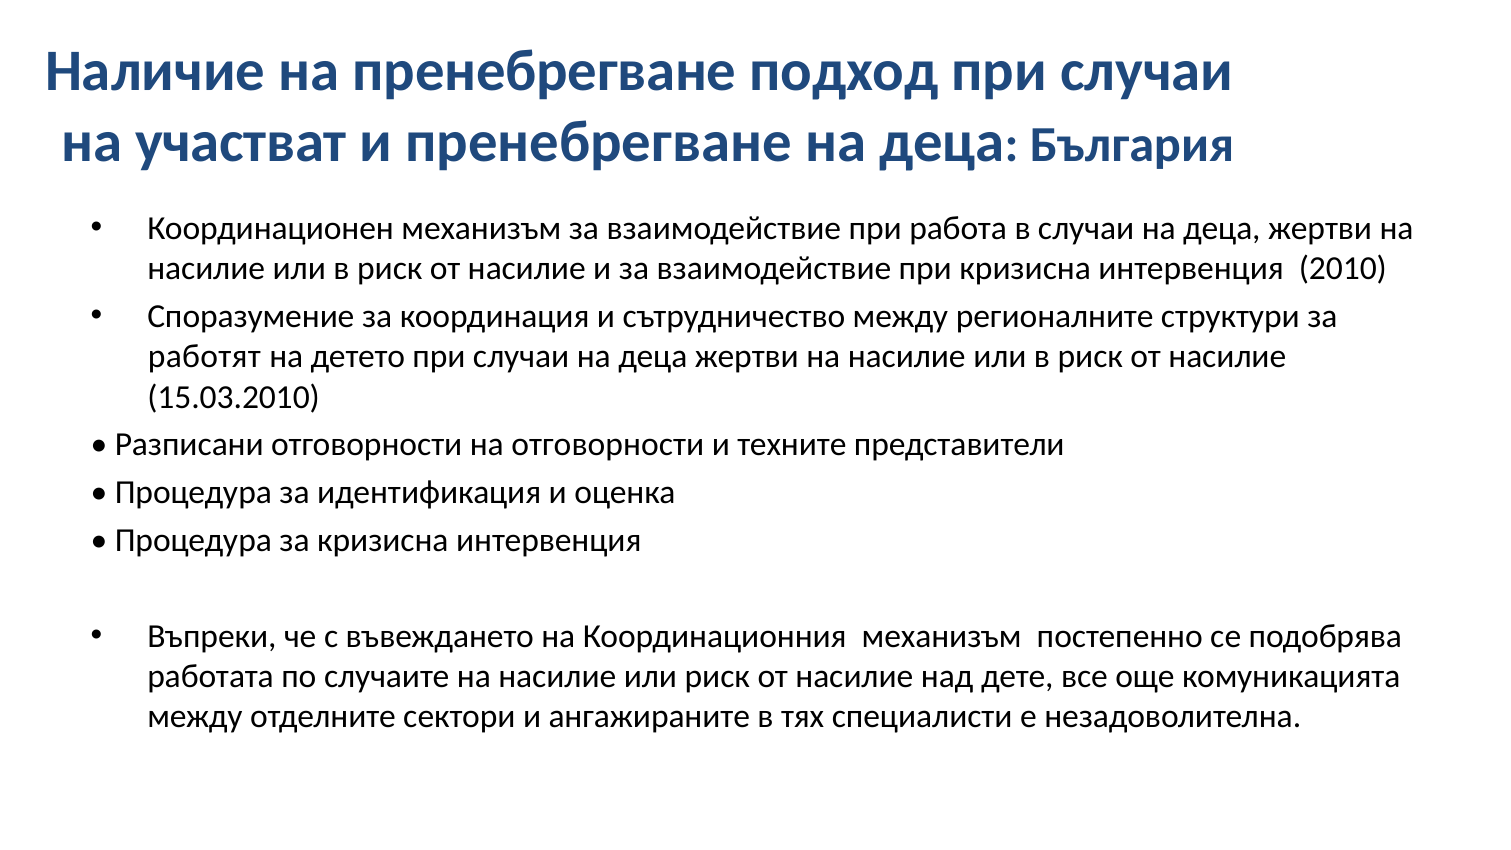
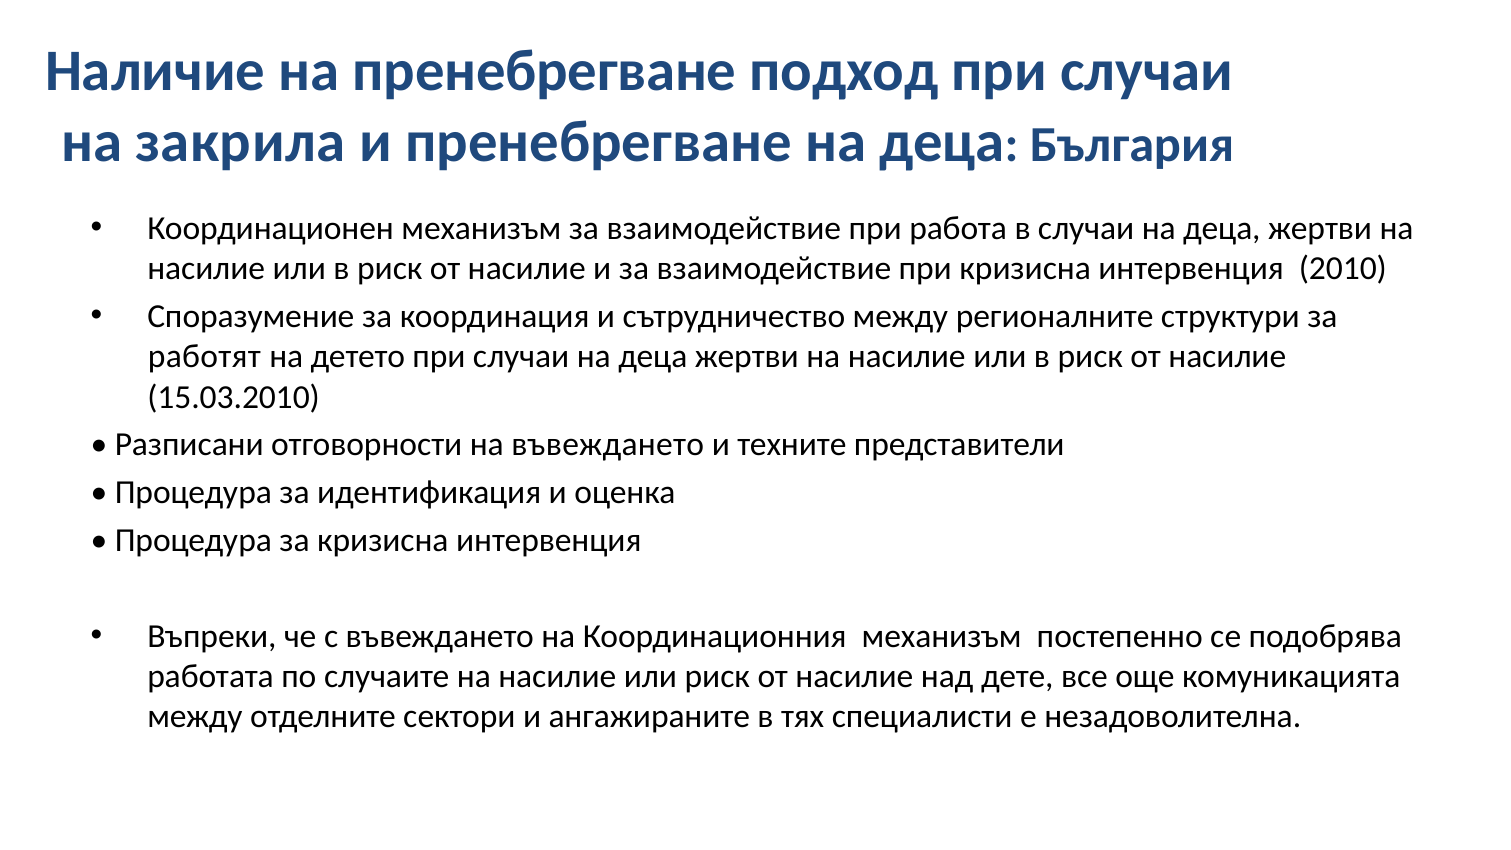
участват: участват -> закрила (240, 142)
на отговорности: отговорности -> въвеждането (608, 445)
